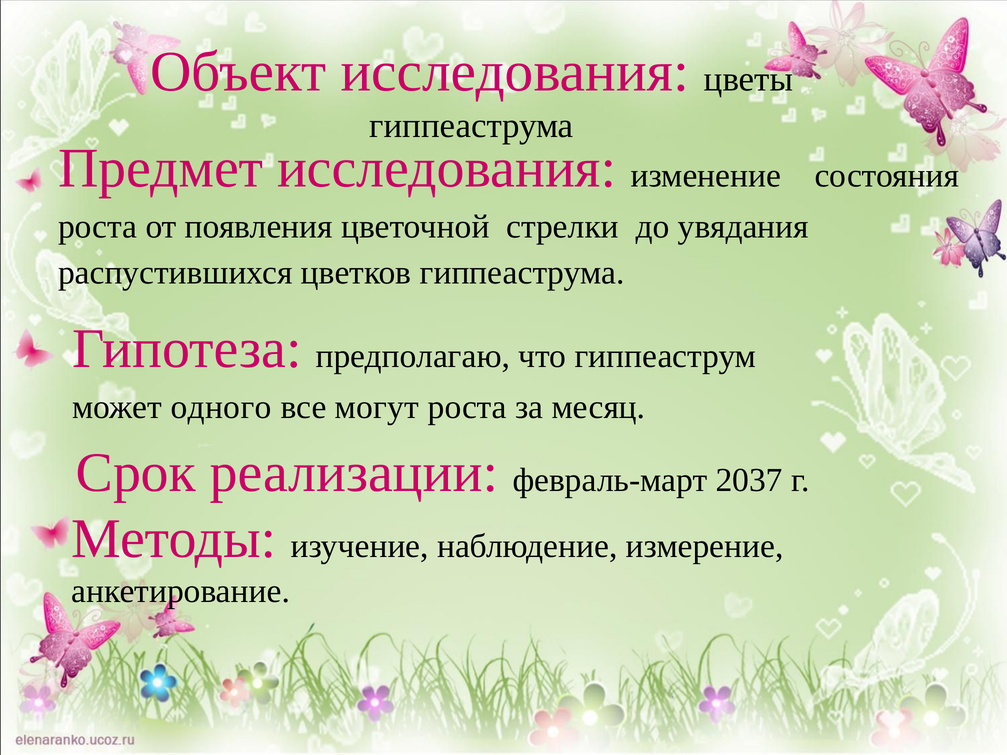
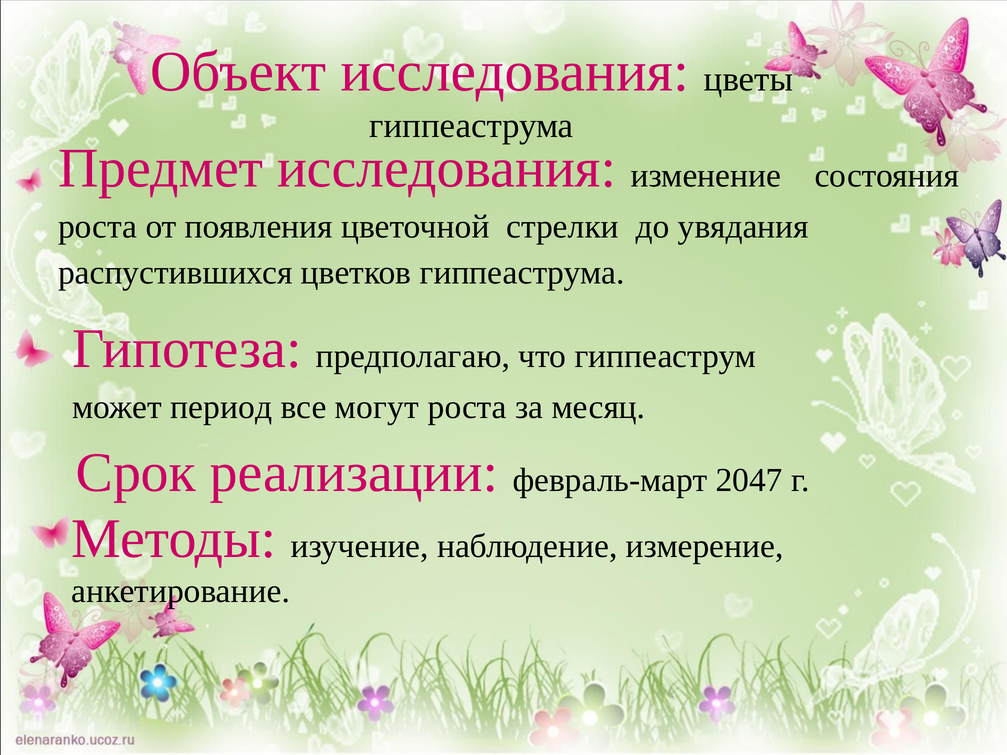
одного: одного -> период (221, 407)
2037: 2037 -> 2047 (749, 481)
